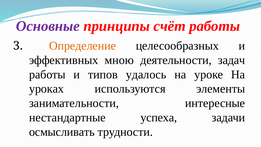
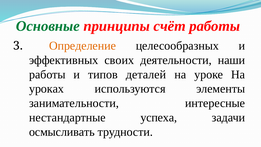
Основные colour: purple -> green (48, 26)
мною: мною -> своих (119, 60)
задач: задач -> наши (232, 60)
удалось: удалось -> деталей (146, 74)
